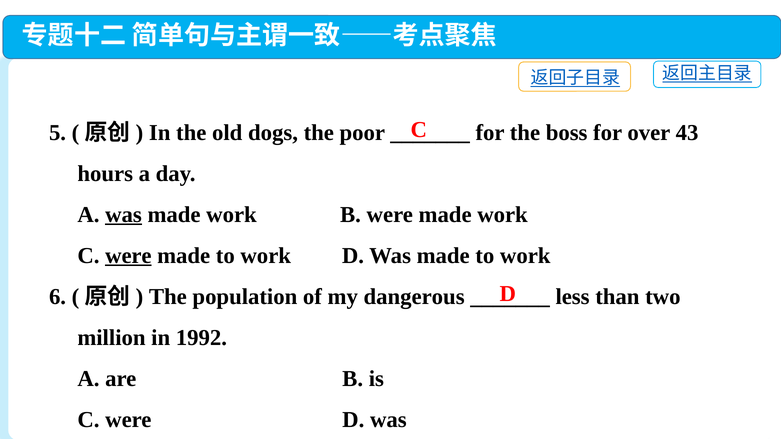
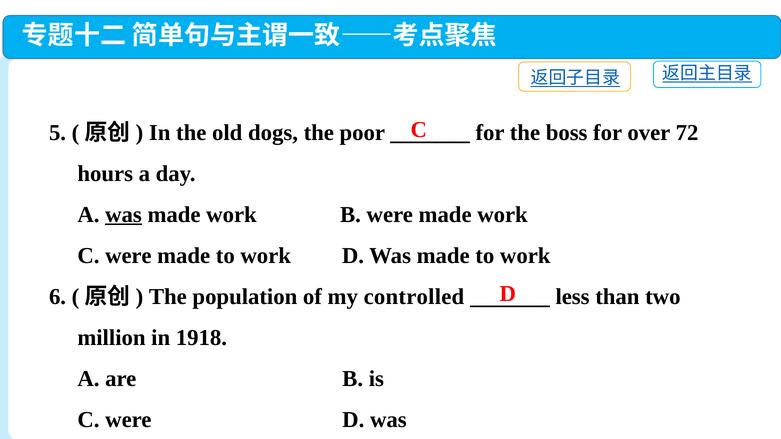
43: 43 -> 72 (687, 133)
were underline: present -> none (128, 256)
dangerous: dangerous -> controlled (414, 297)
1992: 1992 -> 1918 (201, 338)
